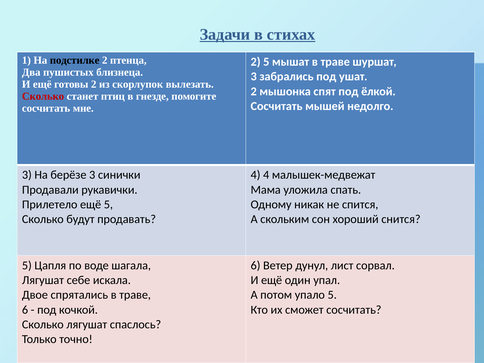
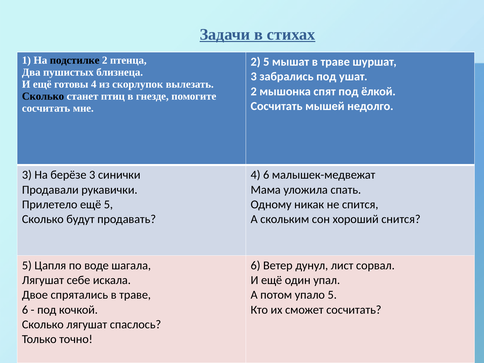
готовы 2: 2 -> 4 (94, 84)
Сколько colour: red -> black (43, 96)
4 4: 4 -> 6 (266, 175)
